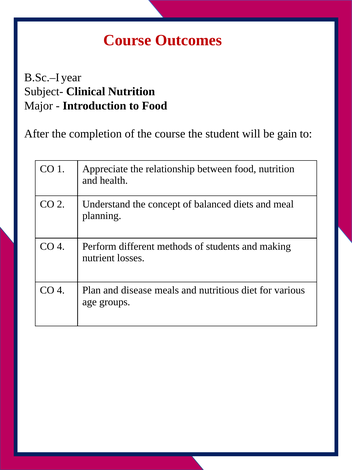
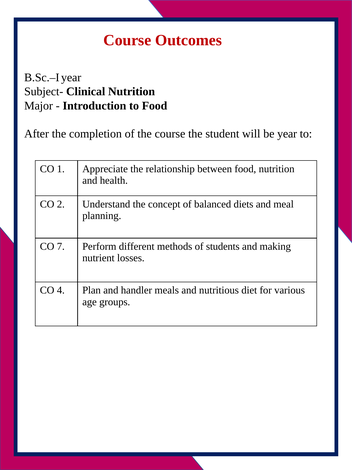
be gain: gain -> year (287, 134)
4: 4 -> 7 (61, 246)
disease: disease -> handler (136, 290)
